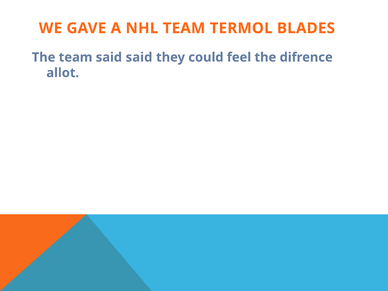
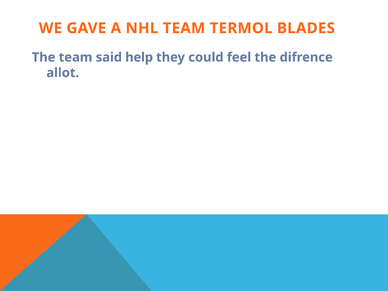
said said: said -> help (139, 57)
